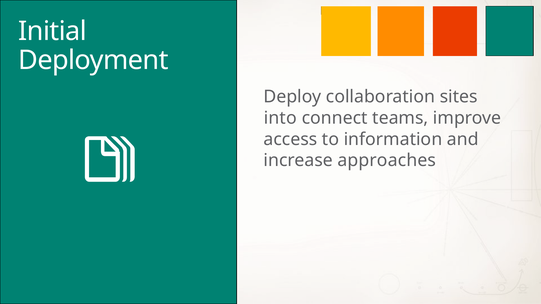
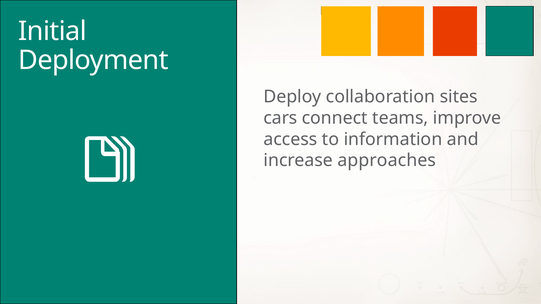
into: into -> cars (280, 118)
